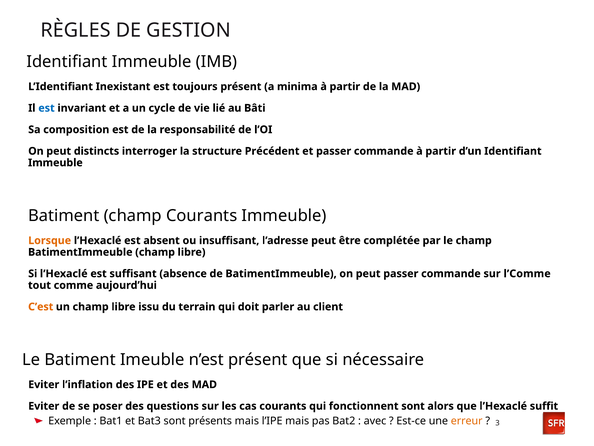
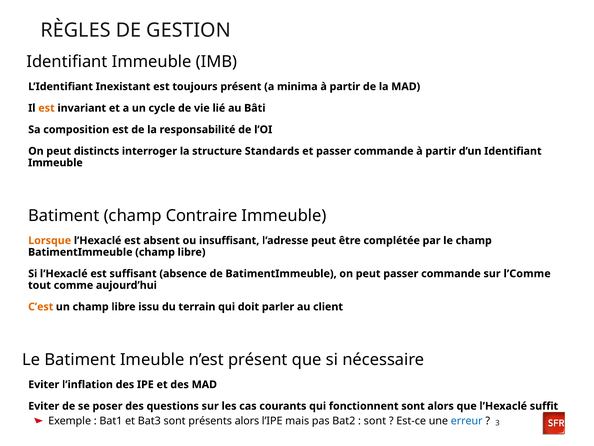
est colour: blue -> orange (46, 108)
Précédent: Précédent -> Standards (272, 151)
champ Courants: Courants -> Contraire (202, 216)
présents mais: mais -> alors (247, 421)
avec: avec -> sont (375, 421)
erreur colour: orange -> blue (467, 421)
